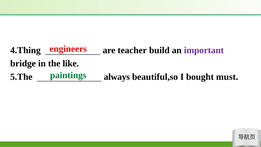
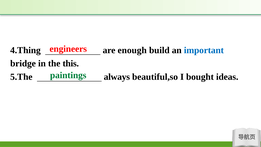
teacher: teacher -> enough (132, 50)
important colour: purple -> blue (204, 50)
like: like -> this (71, 63)
must: must -> ideas (227, 77)
